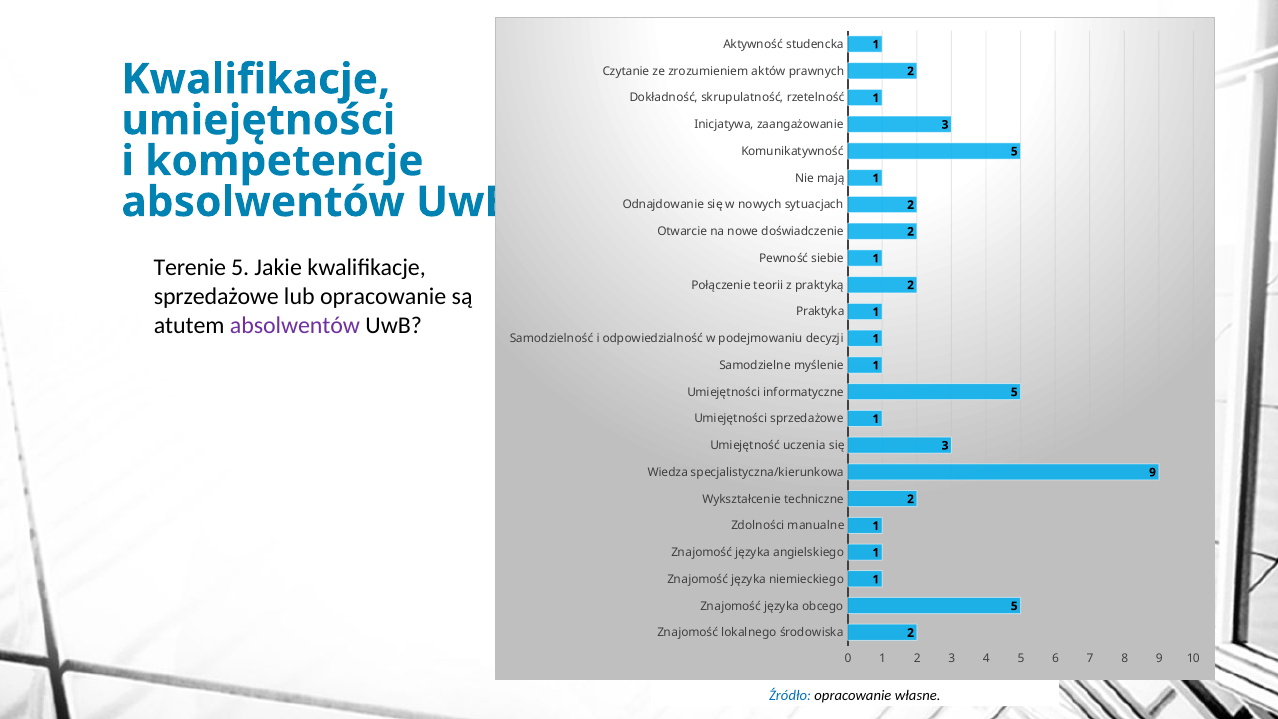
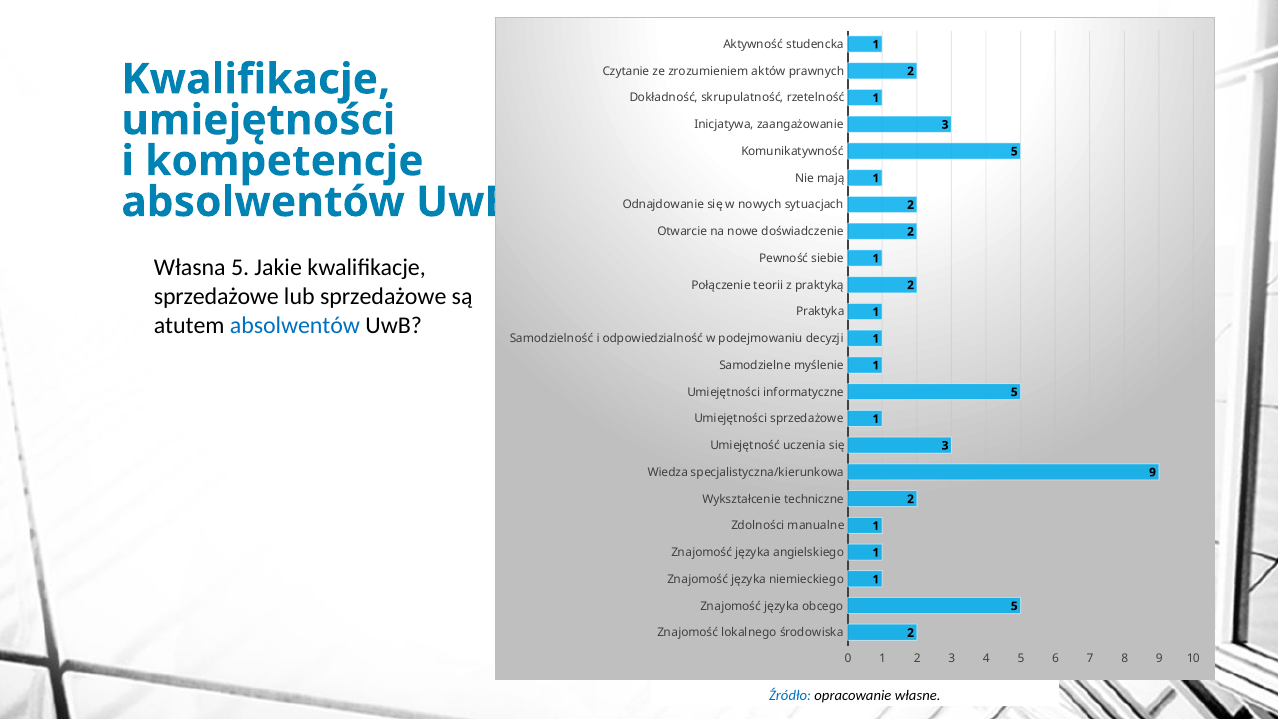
Terenie: Terenie -> Własna (190, 268)
lub opracowanie: opracowanie -> sprzedażowe (383, 296)
absolwentów colour: purple -> blue (295, 325)
